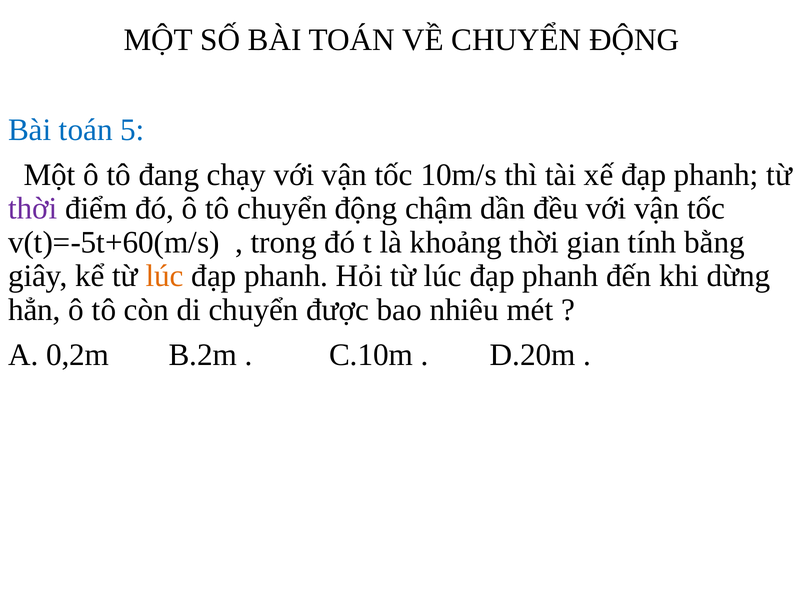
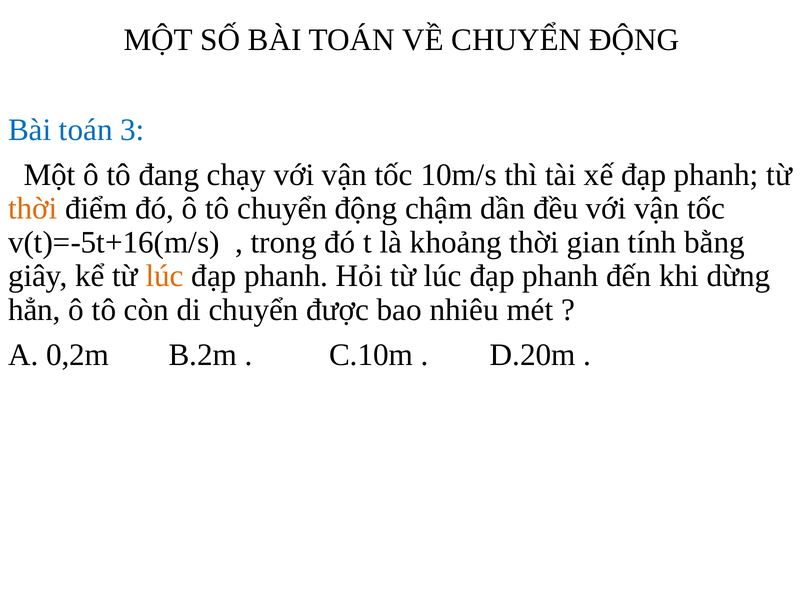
5: 5 -> 3 (133, 130)
thời colour: purple -> orange (33, 208)
v(t)=-5t+60(m/s: v(t)=-5t+60(m/s -> v(t)=-5t+16(m/s (114, 242)
